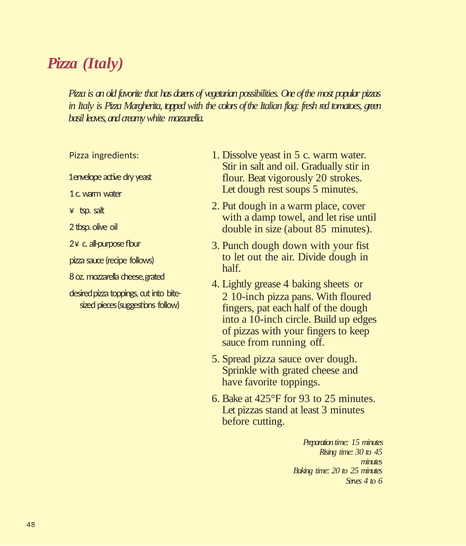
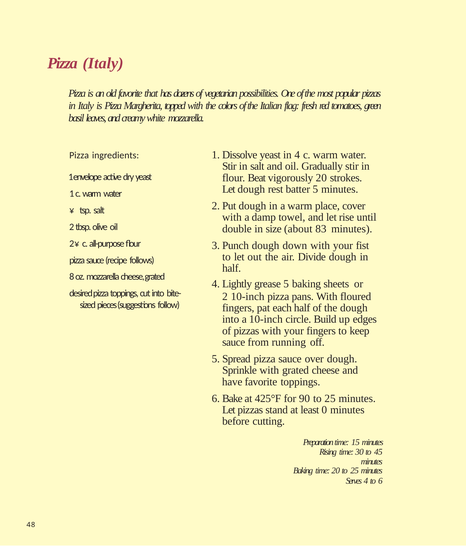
in 5: 5 -> 4 (297, 155)
soups: soups -> batter (298, 189)
85: 85 -> 83 (321, 228)
grease 4: 4 -> 5 (286, 284)
93: 93 -> 90 (304, 398)
3: 3 -> 0 (324, 409)
